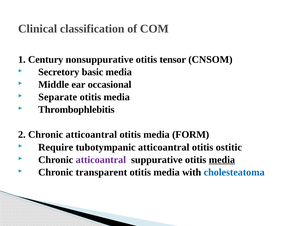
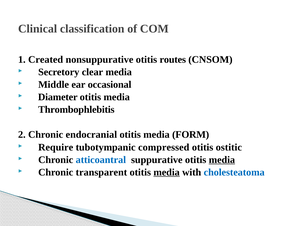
Century: Century -> Created (46, 60)
tensor: tensor -> routes (173, 60)
basic: basic -> clear (92, 72)
Separate: Separate -> Diameter (58, 97)
2 Chronic atticoantral: atticoantral -> endocranial (91, 135)
tubotympanic atticoantral: atticoantral -> compressed (164, 148)
atticoantral colour: purple -> blue (101, 160)
media underline: none -> present (167, 173)
